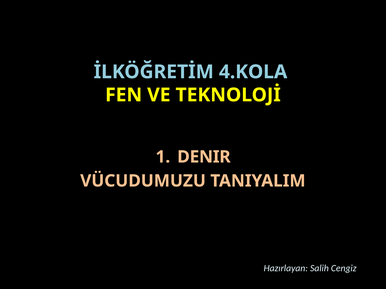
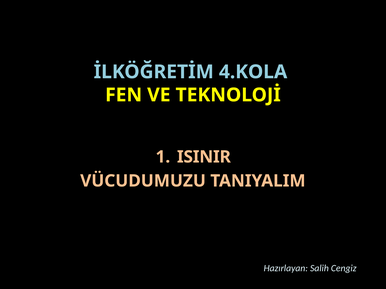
DENIR: DENIR -> ISINIR (204, 157)
